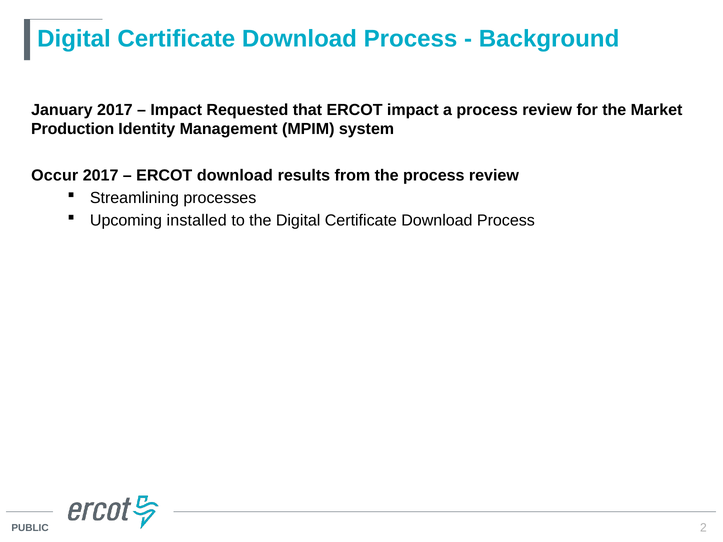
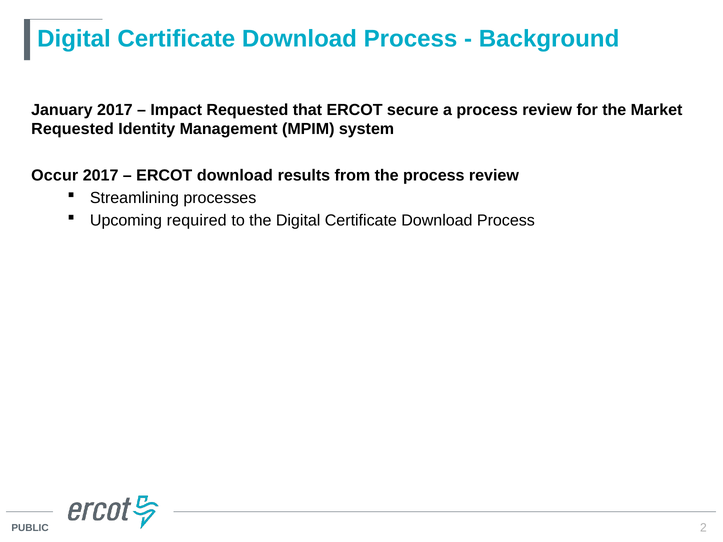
ERCOT impact: impact -> secure (413, 110)
Production: Production -> Requested (73, 129)
installed: installed -> required (197, 221)
